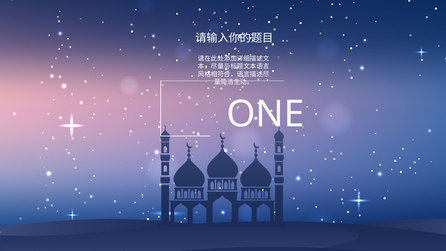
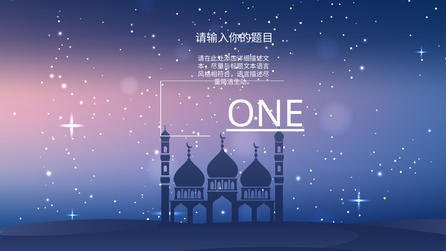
ONE underline: none -> present (265, 114)
